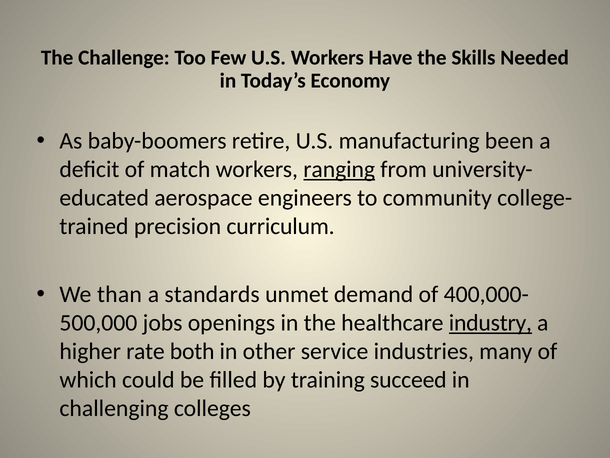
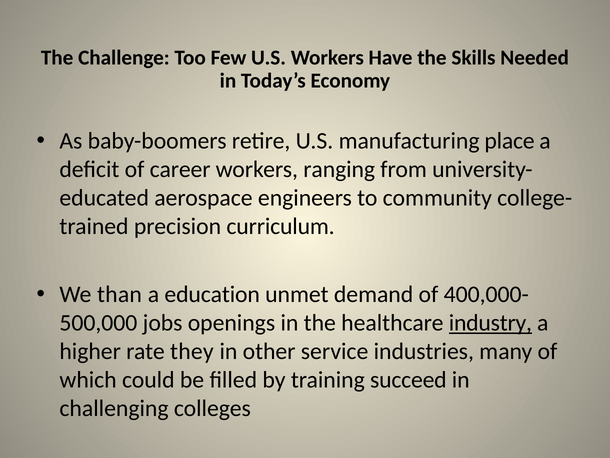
been: been -> place (510, 141)
match: match -> career (180, 169)
ranging underline: present -> none (339, 169)
standards: standards -> education (212, 294)
both: both -> they (192, 351)
